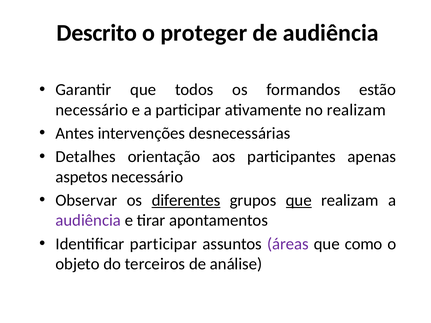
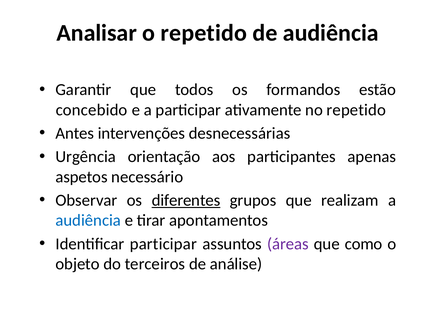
Descrito: Descrito -> Analisar (97, 33)
o proteger: proteger -> repetido (204, 33)
necessário: necessário -> concebido (92, 110)
no realizam: realizam -> repetido (356, 110)
Detalhes: Detalhes -> Urgência (86, 157)
que underline: present -> none (299, 201)
audiência colour: purple -> blue (88, 221)
